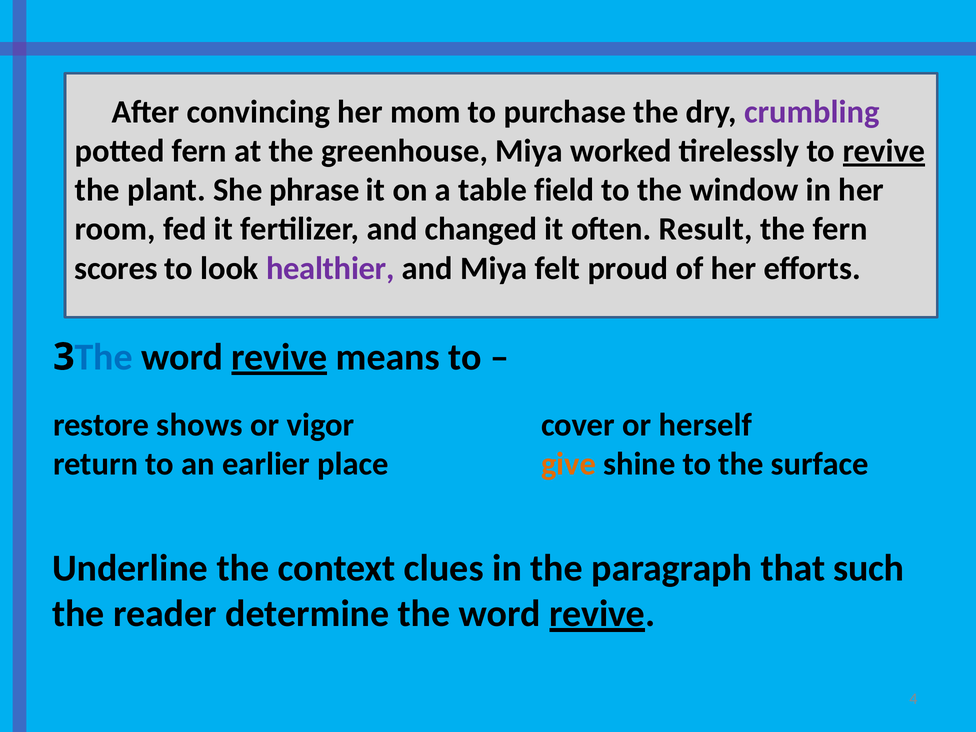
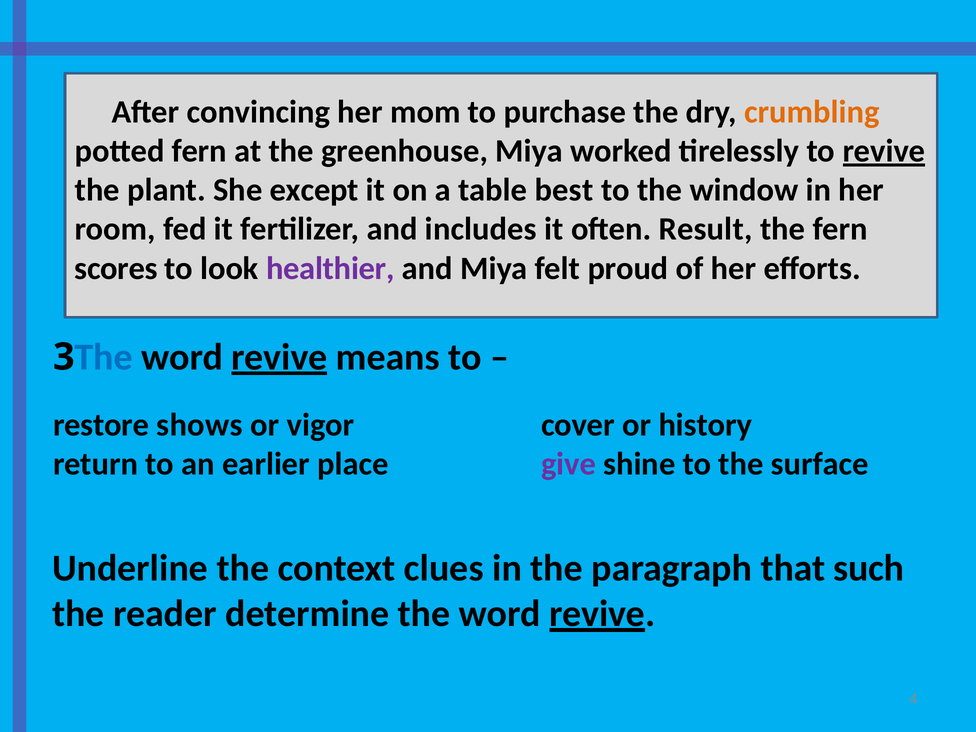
crumbling colour: purple -> orange (812, 112)
phrase: phrase -> except (314, 190)
field: field -> best (564, 190)
changed: changed -> includes (481, 229)
herself: herself -> history (705, 425)
give colour: orange -> purple (568, 464)
